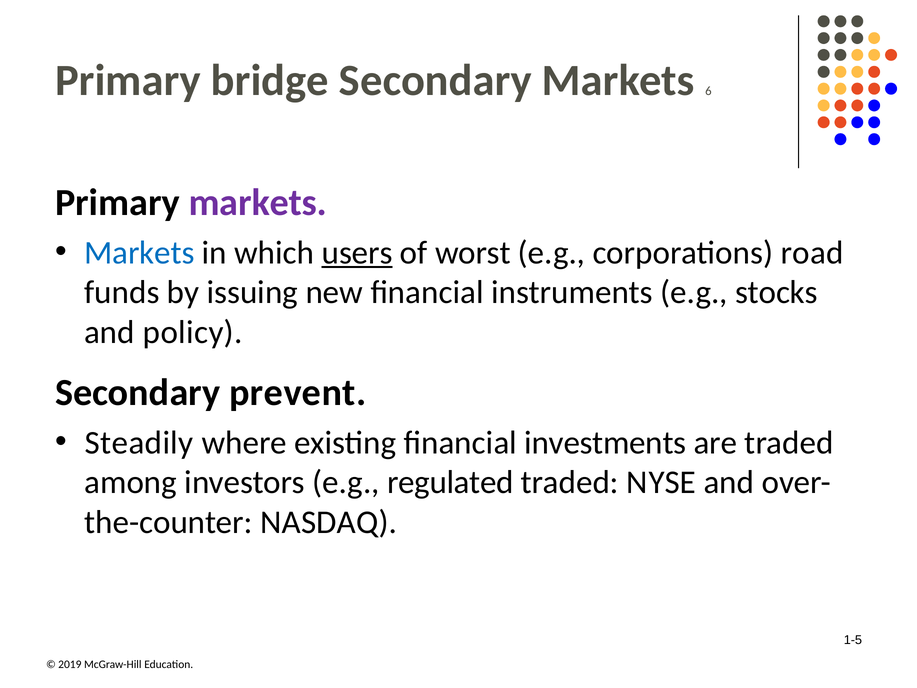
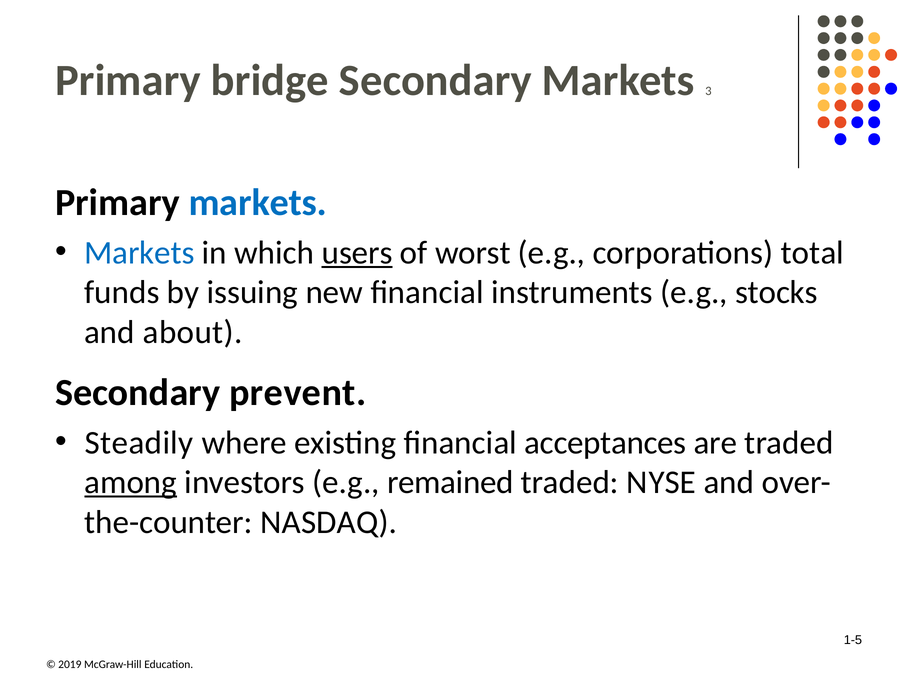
6: 6 -> 3 (708, 91)
markets colour: purple -> blue (258, 203)
road: road -> total (812, 253)
policy: policy -> about (193, 332)
investments: investments -> acceptances (605, 443)
among underline: none -> present (131, 482)
regulated: regulated -> remained (450, 482)
